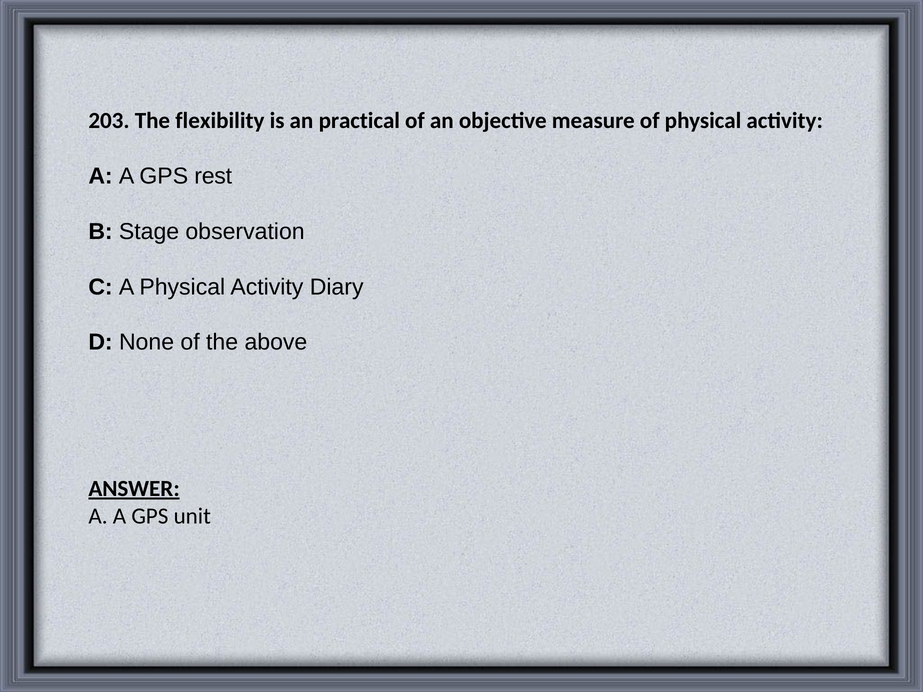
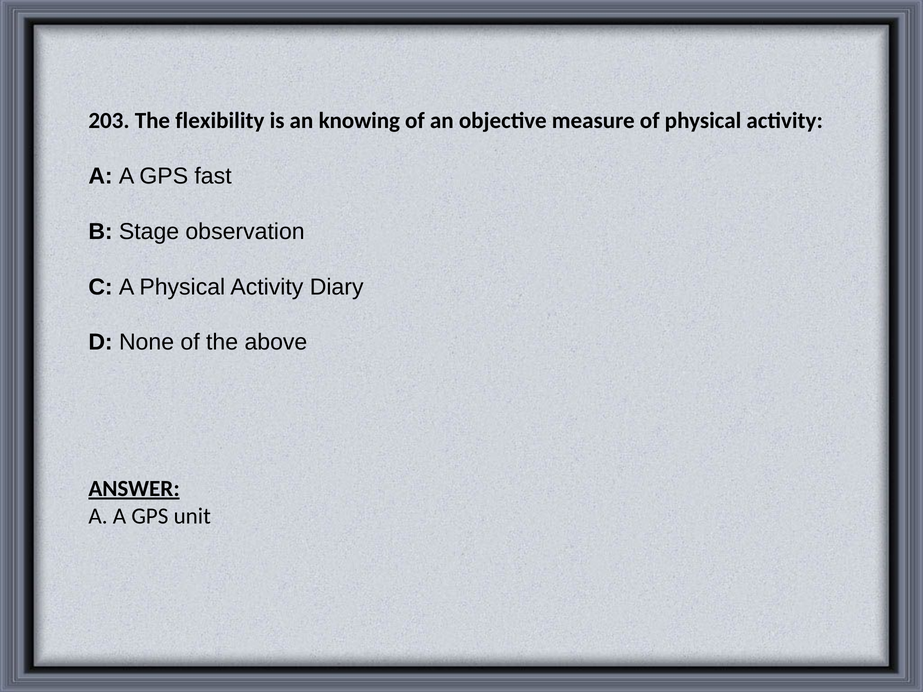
practical: practical -> knowing (359, 121)
rest: rest -> fast (213, 176)
